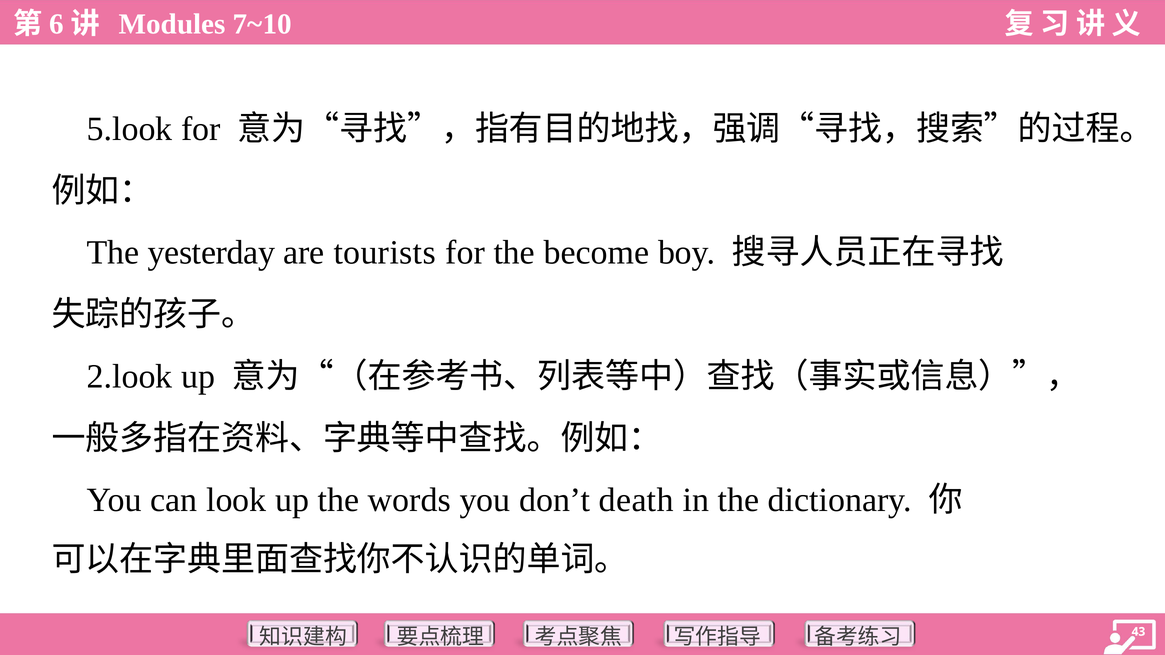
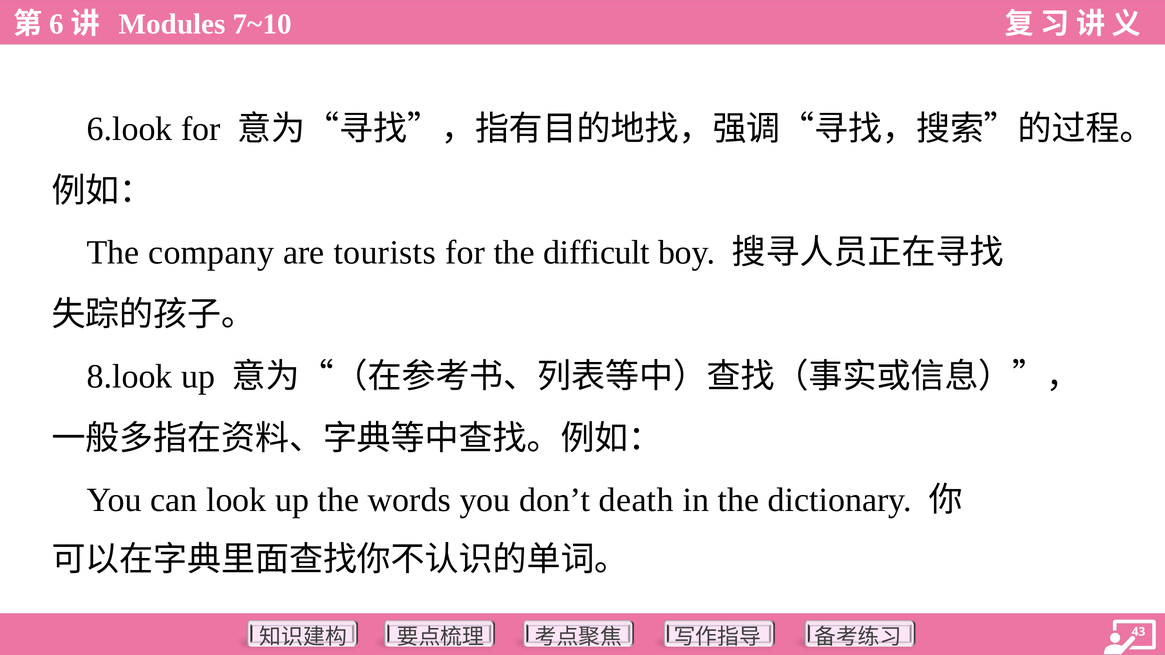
5.look: 5.look -> 6.look (130, 129)
yesterday: yesterday -> company (211, 253)
become: become -> difficult (597, 253)
2.look: 2.look -> 8.look (130, 377)
